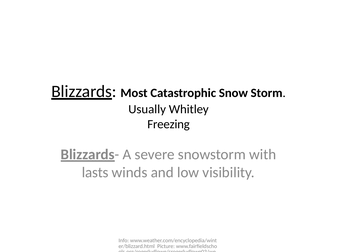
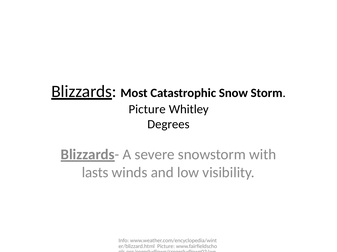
Usually: Usually -> Picture (147, 109)
Freezing: Freezing -> Degrees (168, 125)
